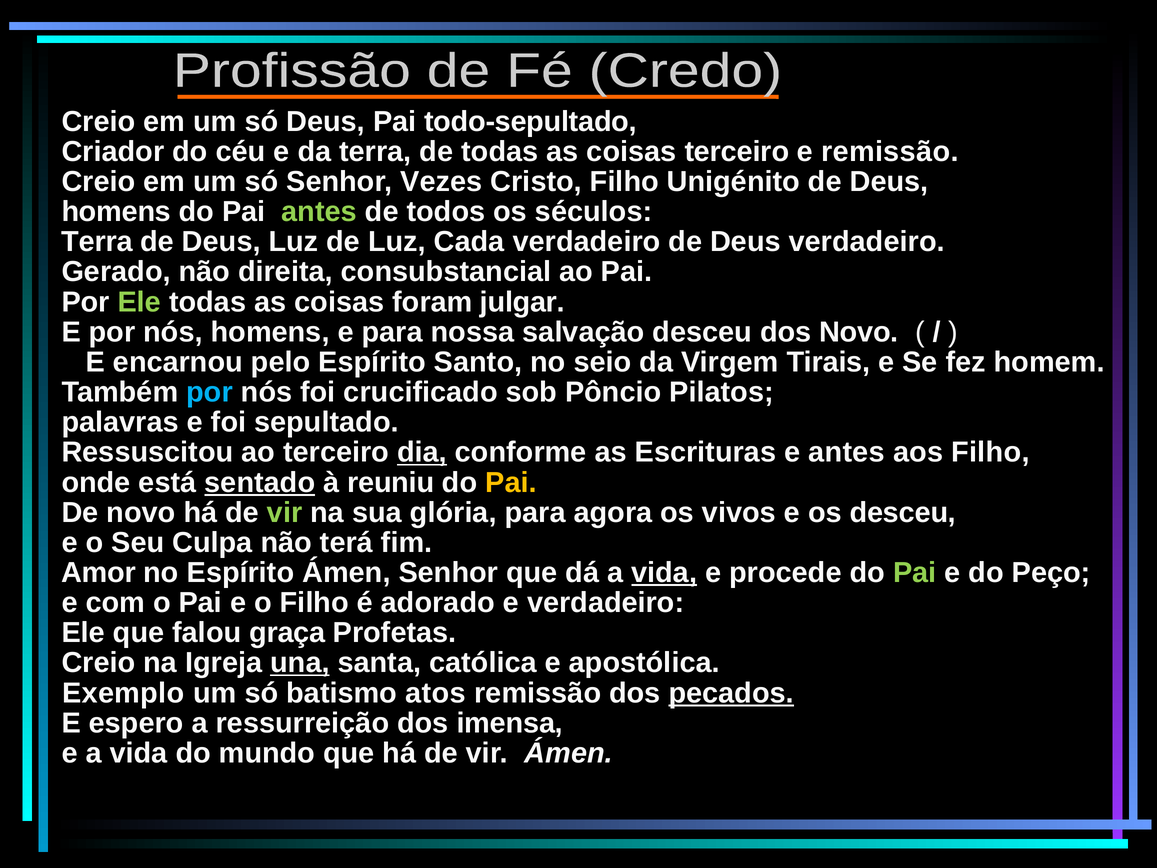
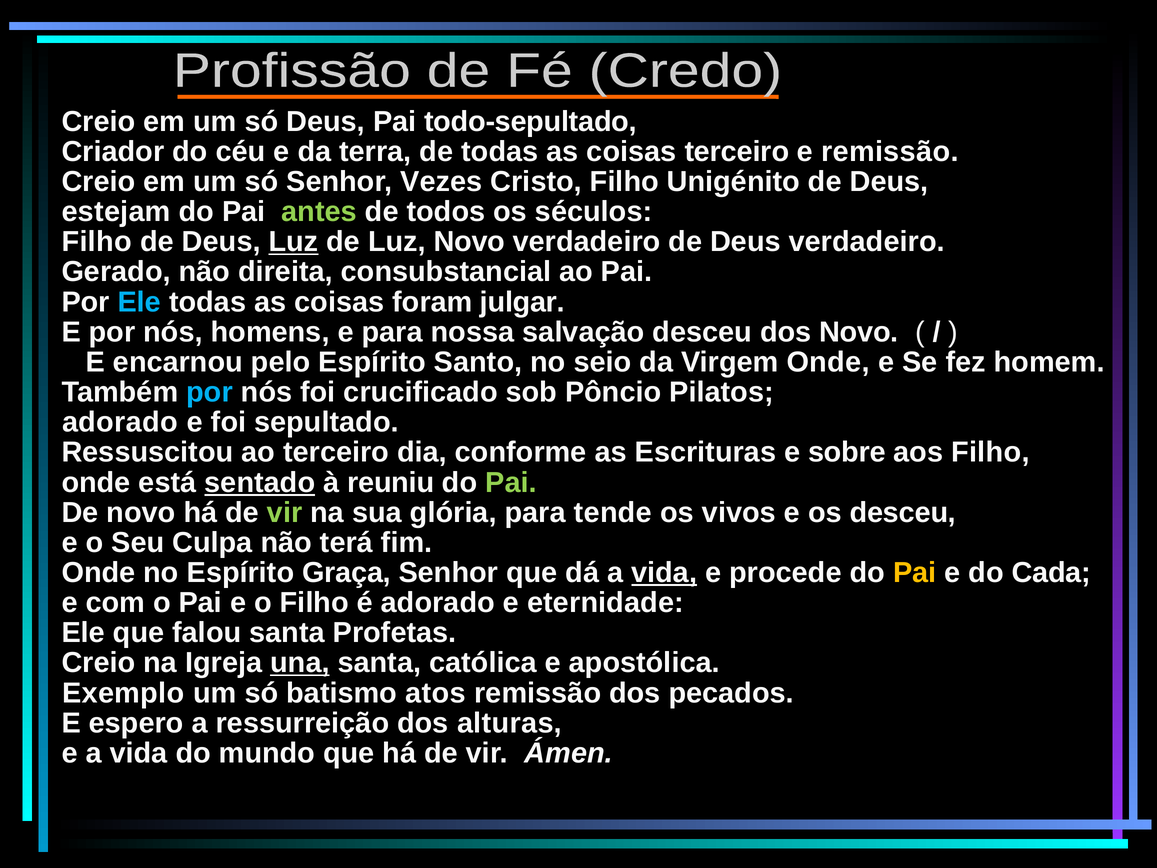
homens: homens -> estejam (116, 212)
Terra: Terra -> Filho (97, 242)
Luz underline: none -> present (294, 242)
Luz Cada: Cada -> Novo (469, 242)
Ele colour: light green -> light blue (139, 302)
Virgem Tirais: Tirais -> Onde (828, 362)
palavras: palavras -> adorado (120, 422)
dia underline: present -> none (422, 452)
e antes: antes -> sobre (847, 452)
Pai colour: yellow -> light green (511, 482)
agora: agora -> tende (613, 512)
Amor: Amor -> Onde (98, 573)
Espírito Ámen: Ámen -> Graça (347, 573)
Pai colour: light green -> yellow (915, 573)
Peço: Peço -> Cada (1051, 573)
e verdadeiro: verdadeiro -> eternidade (606, 603)
falou graça: graça -> santa (287, 633)
pecados underline: present -> none (731, 693)
imensa: imensa -> alturas (510, 723)
